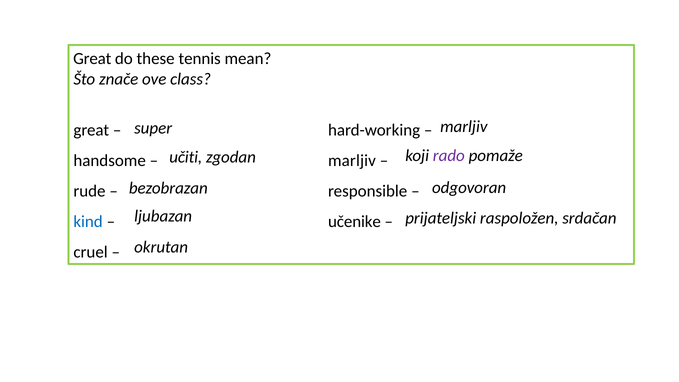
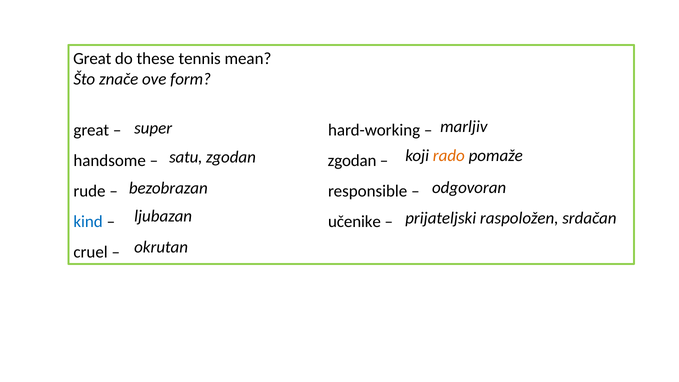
class: class -> form (191, 79)
rado colour: purple -> orange (449, 156)
učiti: učiti -> satu (186, 157)
marljiv: marljiv -> zgodan (352, 161)
